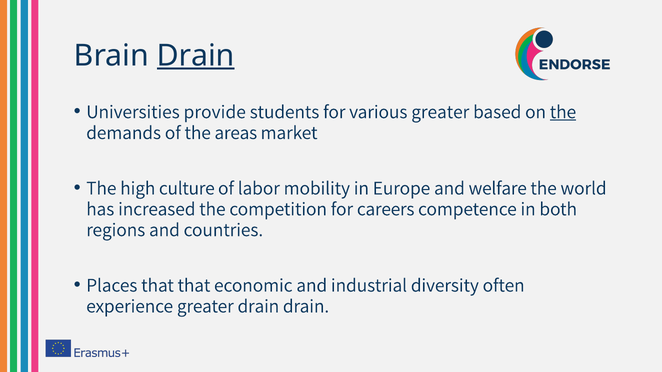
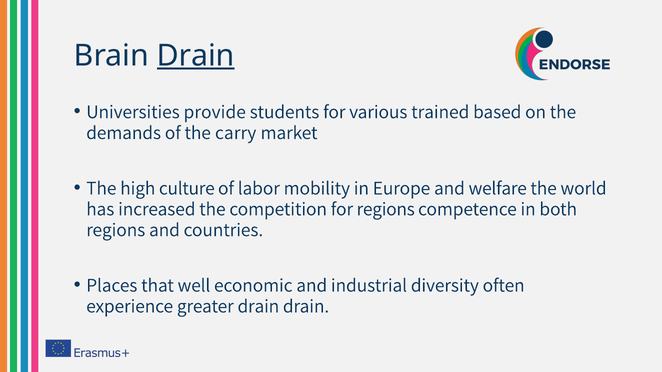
various greater: greater -> trained (440, 112)
the underline: present -> none (563, 112)
areas: areas -> carry (236, 133)
for careers: careers -> regions (386, 209)
that that: that -> well (194, 286)
